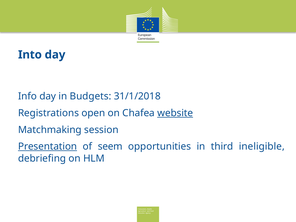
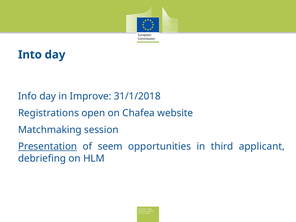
Budgets: Budgets -> Improve (91, 96)
website underline: present -> none (175, 113)
ineligible: ineligible -> applicant (262, 147)
